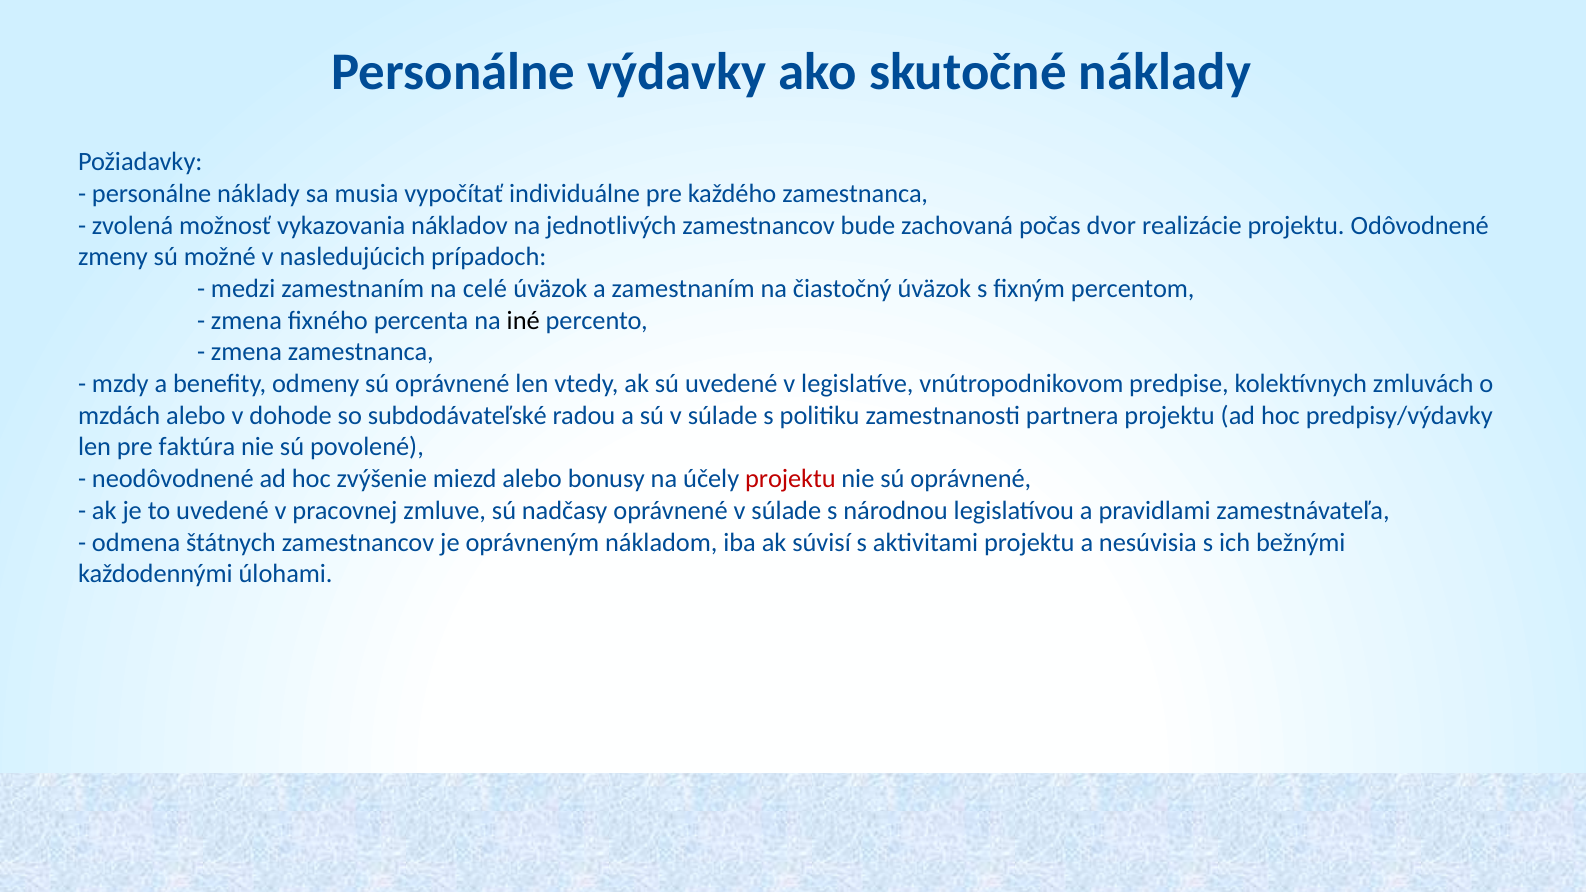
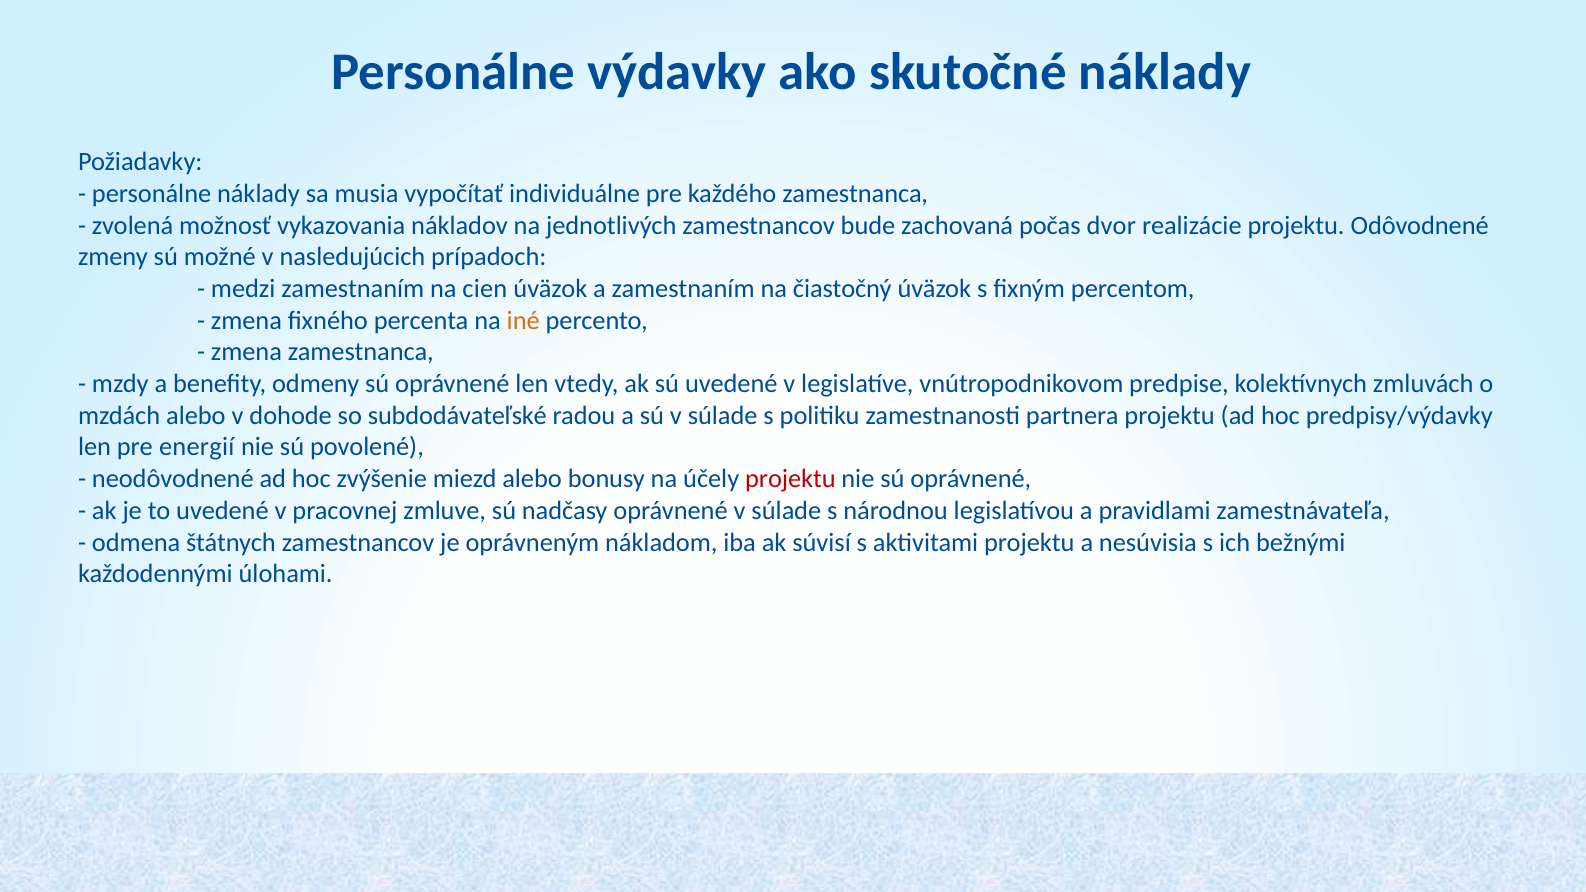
celé: celé -> cien (485, 289)
iné colour: black -> orange (523, 320)
faktúra: faktúra -> energií (197, 447)
